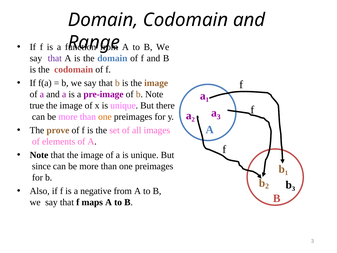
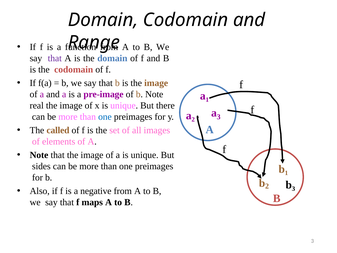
true: true -> real (37, 105)
one colour: orange -> blue (105, 117)
prove: prove -> called (58, 130)
since: since -> sides (41, 166)
